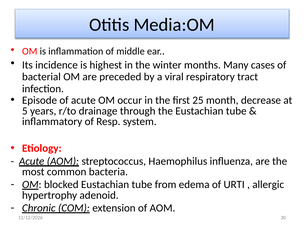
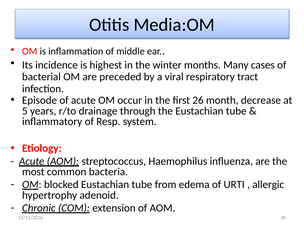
25: 25 -> 26 (198, 100)
